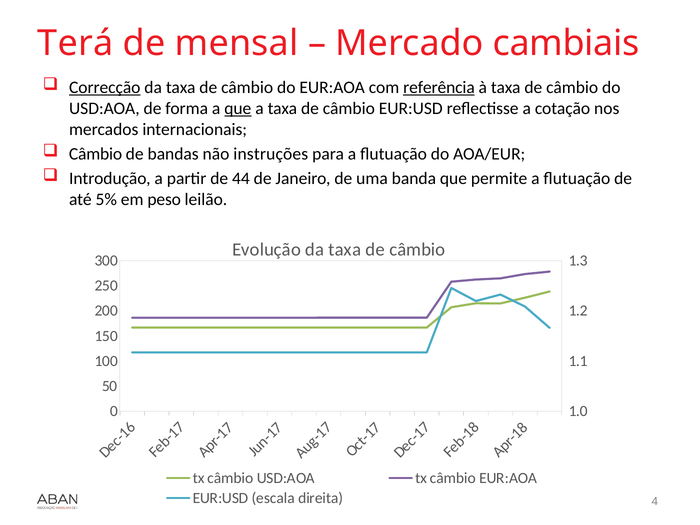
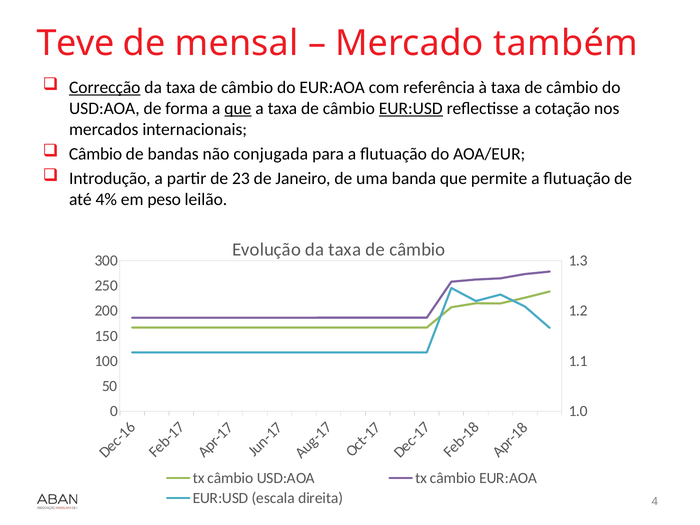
Terá: Terá -> Teve (76, 43)
cambiais: cambiais -> também (566, 43)
referência underline: present -> none (439, 88)
EUR:USD underline: none -> present (411, 109)
instruções: instruções -> conjugada (271, 154)
44: 44 -> 23 (241, 179)
5%: 5% -> 4% (106, 200)
